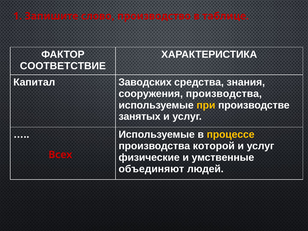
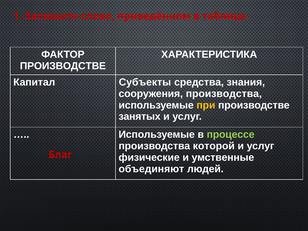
производство: производство -> приведённом (154, 16)
СООТВЕТСТВИЕ: СООТВЕТСТВИЕ -> ПРОИЗВОДСТВЕ (63, 66)
Заводских: Заводских -> Субъекты (145, 82)
процессе colour: yellow -> light green (231, 135)
Всех: Всех -> Благ (60, 155)
